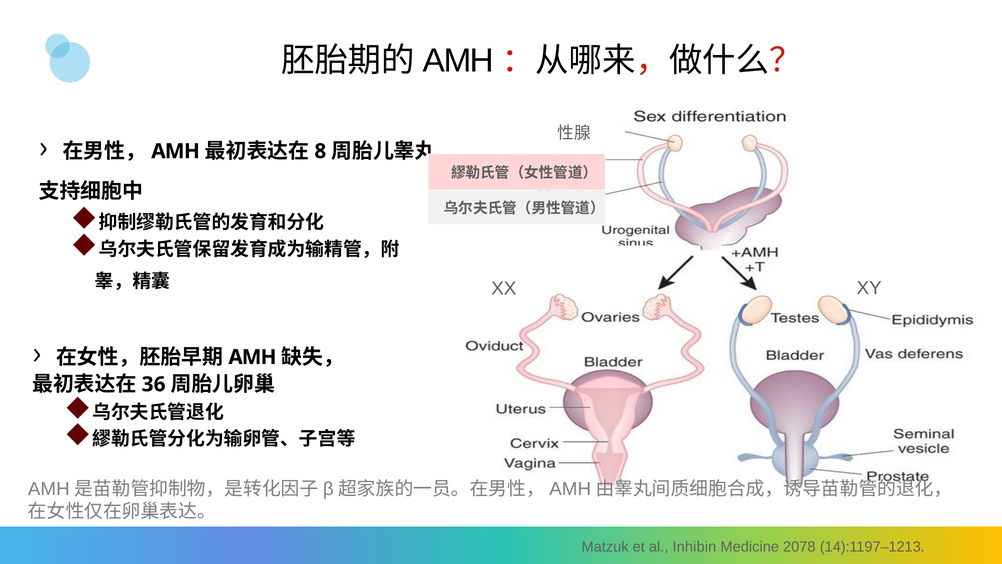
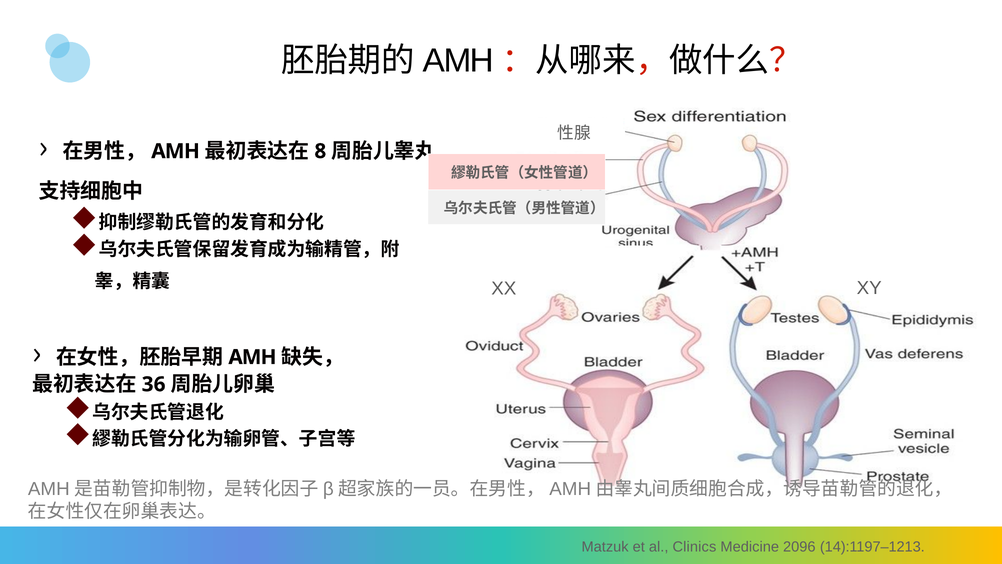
Inhibin: Inhibin -> Clinics (694, 547)
2078: 2078 -> 2096 (799, 547)
